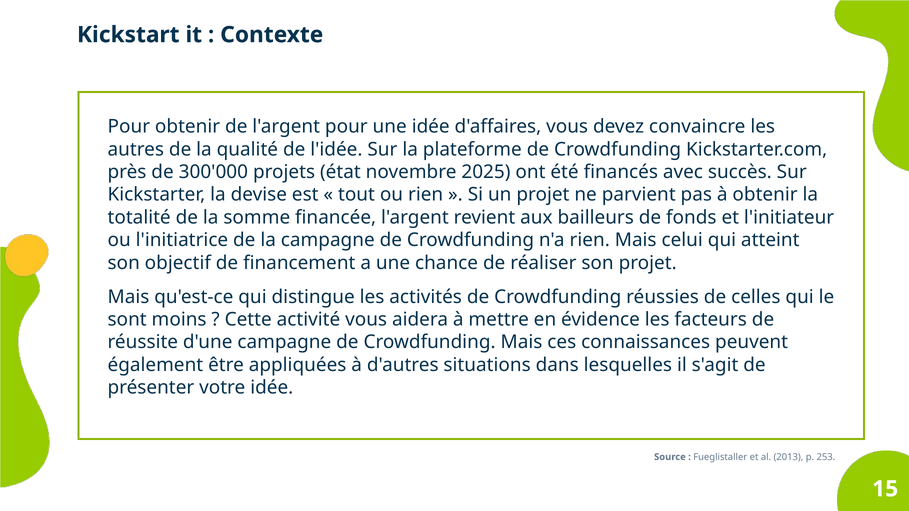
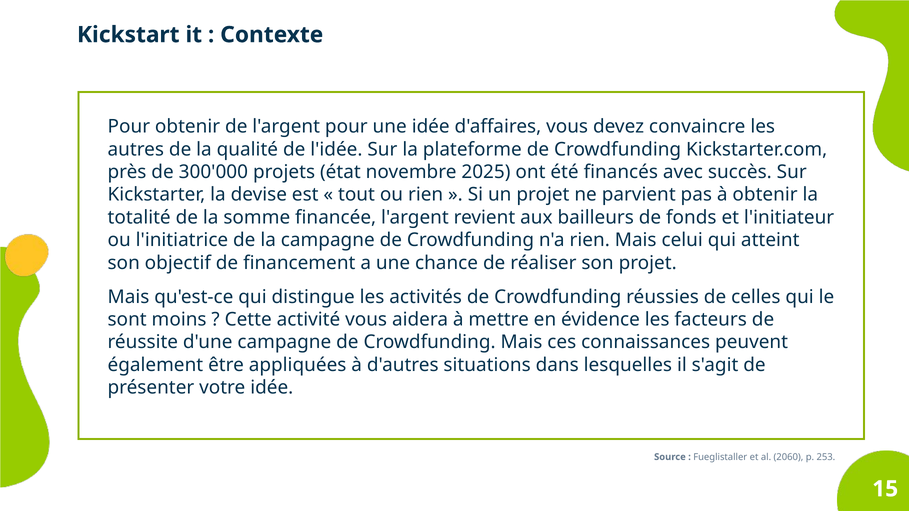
2013: 2013 -> 2060 (788, 457)
